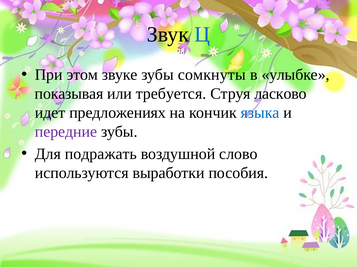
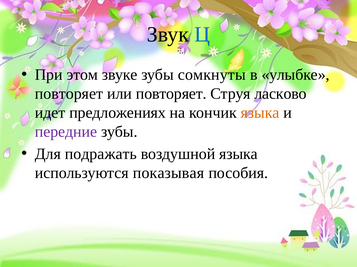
показывая: показывая -> повторяет (69, 94)
или требуется: требуется -> повторяет (171, 94)
языка colour: blue -> orange (260, 113)
воздушной слово: слово -> языка (238, 154)
выработки: выработки -> показывая (168, 173)
